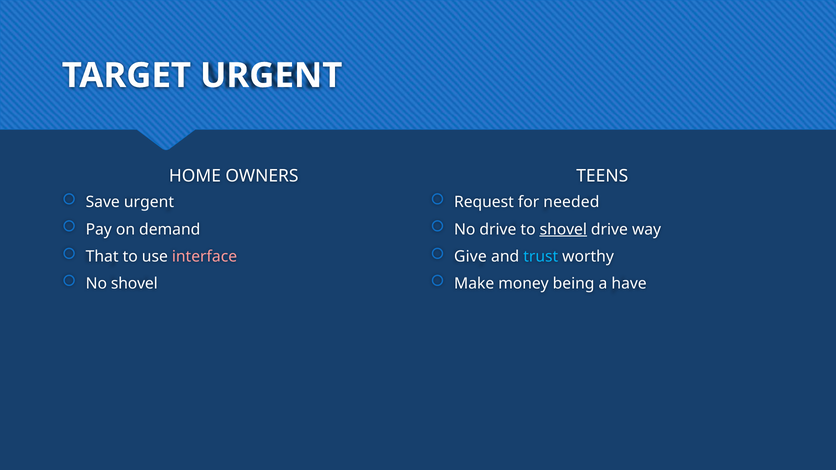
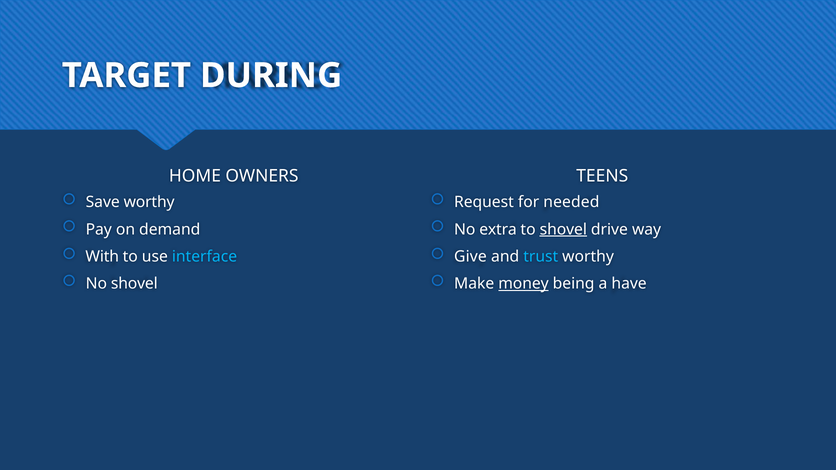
TARGET URGENT: URGENT -> DURING (271, 76)
Save urgent: urgent -> worthy (149, 202)
No drive: drive -> extra (498, 229)
That: That -> With (102, 257)
interface colour: pink -> light blue (205, 257)
money underline: none -> present (523, 284)
